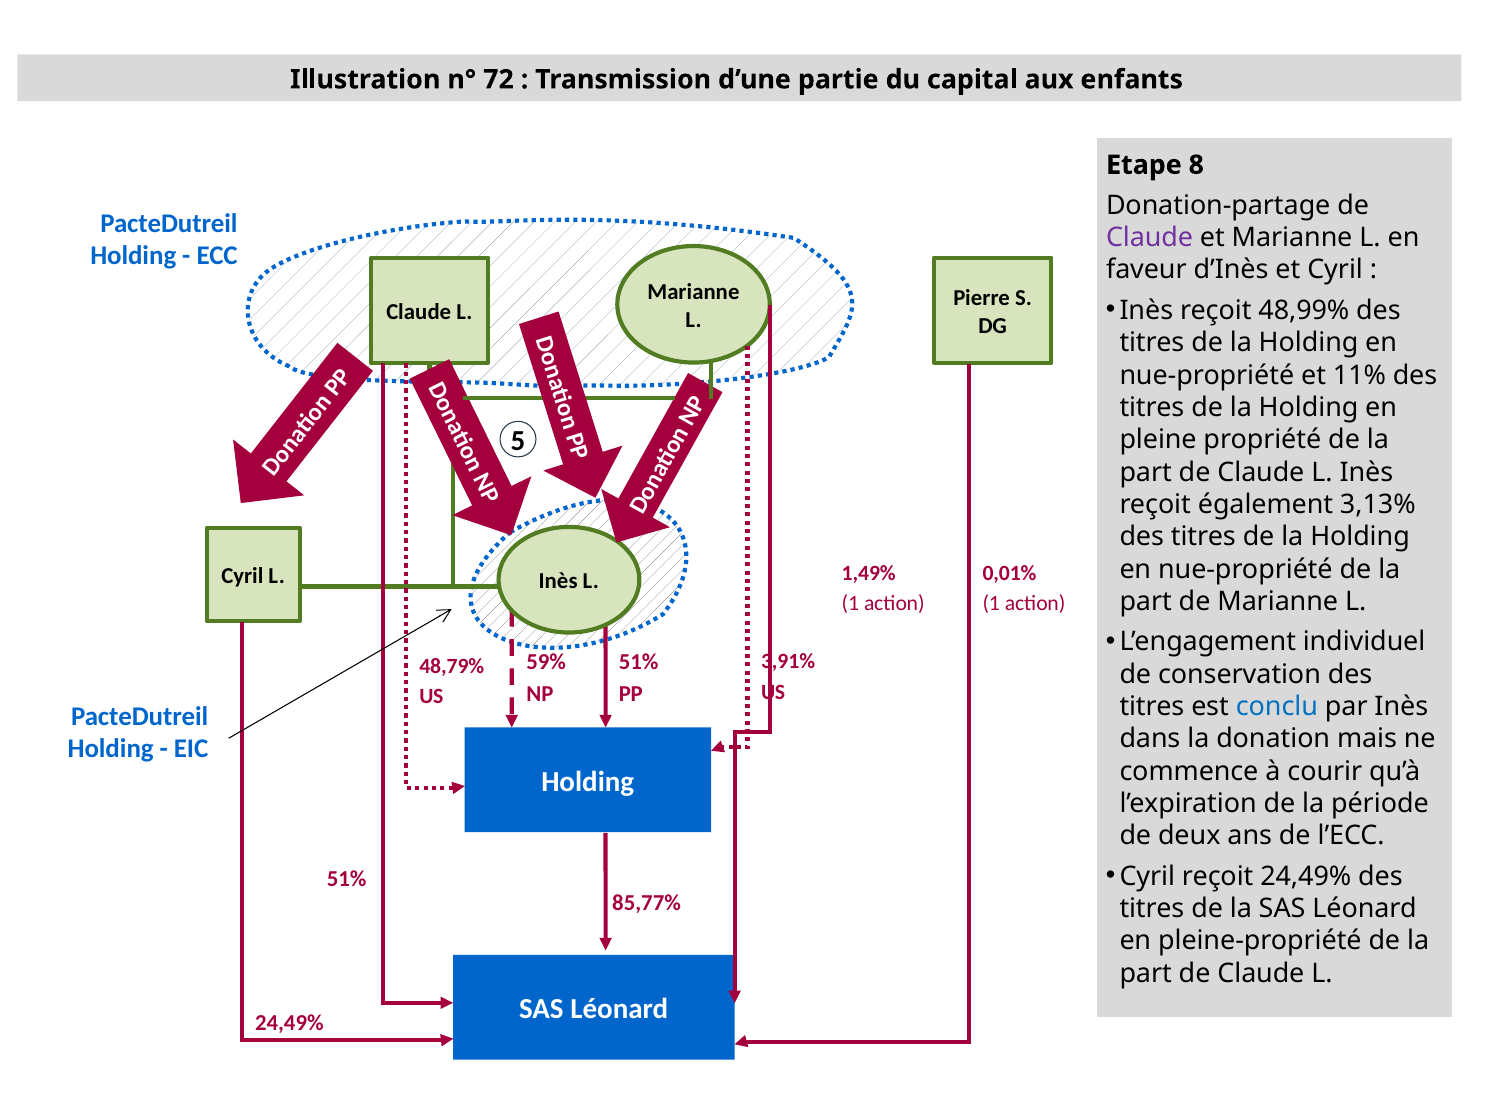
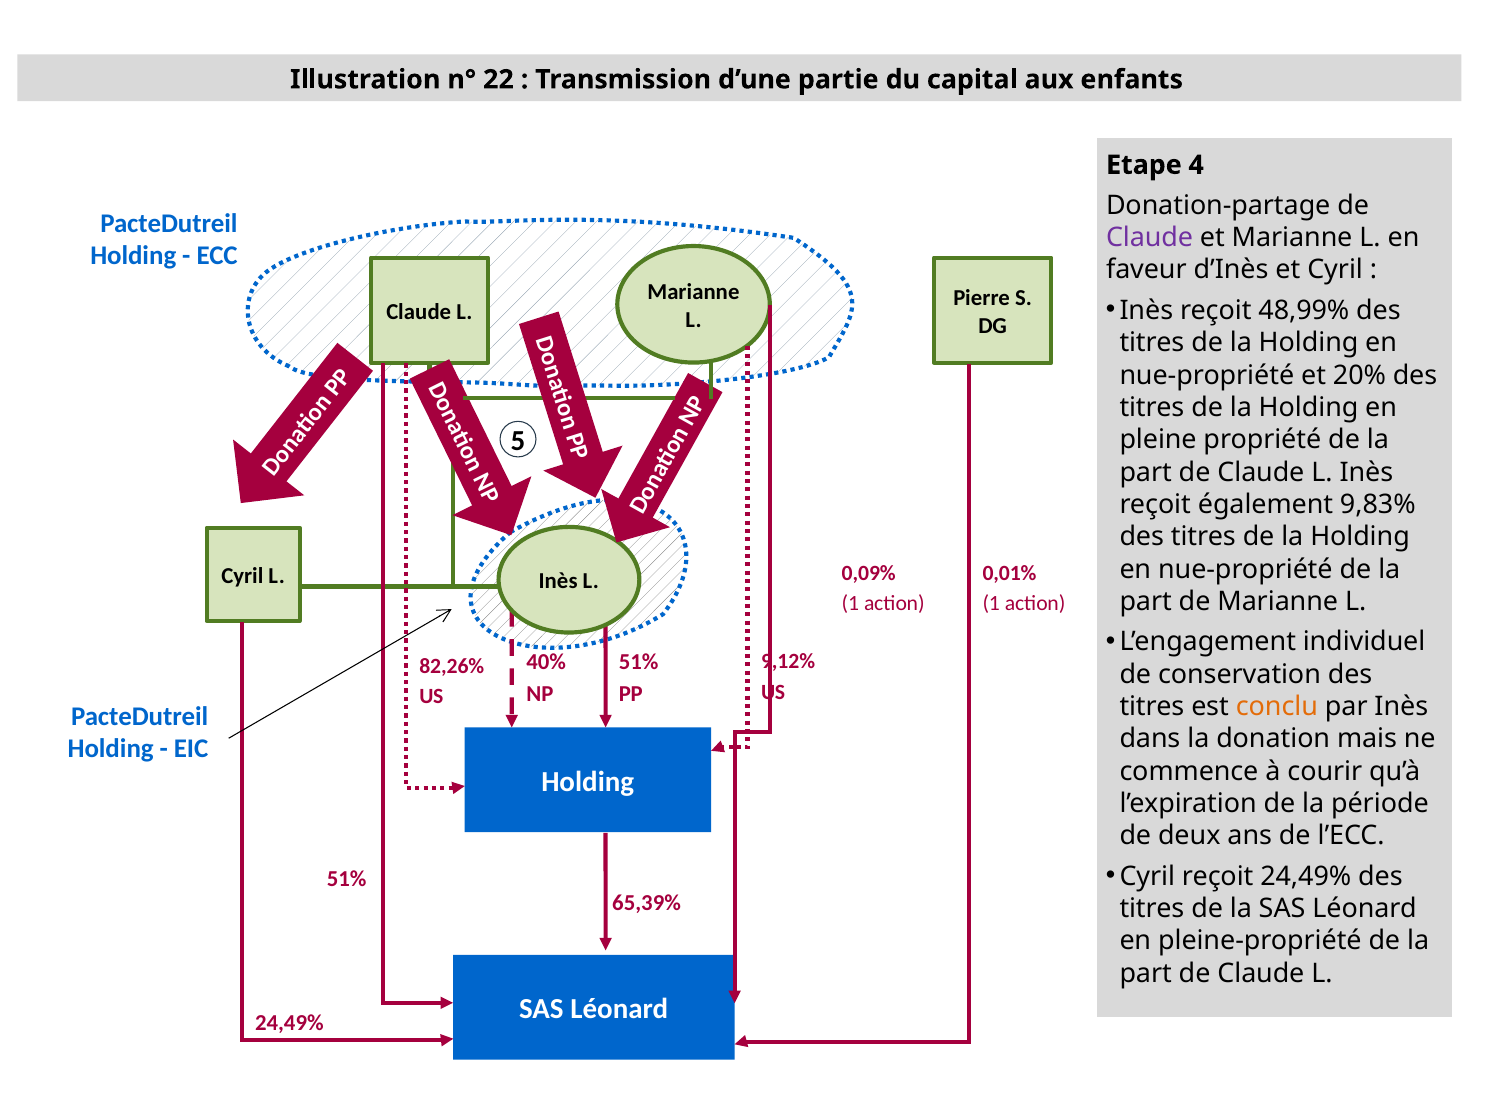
72: 72 -> 22 (498, 80)
8: 8 -> 4 (1196, 165)
11%: 11% -> 20% (1359, 375)
3,13%: 3,13% -> 9,83% (1378, 504)
1,49%: 1,49% -> 0,09% (869, 573)
3,91%: 3,91% -> 9,12% (788, 661)
59%: 59% -> 40% (546, 662)
48,79%: 48,79% -> 82,26% (452, 666)
conclu colour: blue -> orange (1277, 706)
85,77%: 85,77% -> 65,39% (647, 902)
